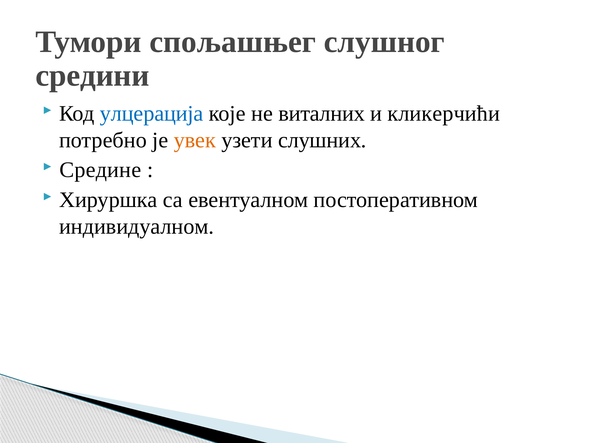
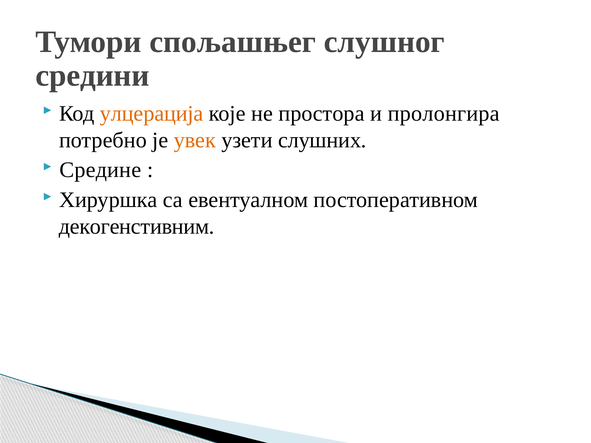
улцерација colour: blue -> orange (152, 114)
виталних: виталних -> простора (321, 114)
кликерчићи: кликерчићи -> пролонгира (444, 114)
индивидуалном: индивидуалном -> декогенстивним (137, 227)
